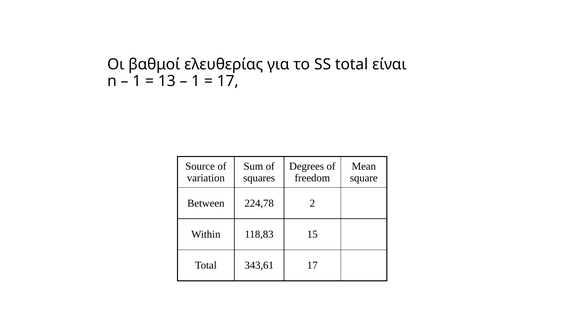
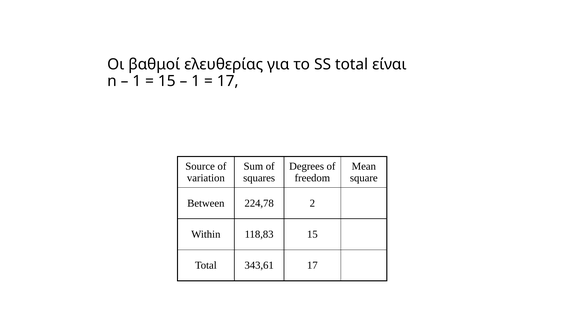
13: 13 -> 15 (167, 81)
